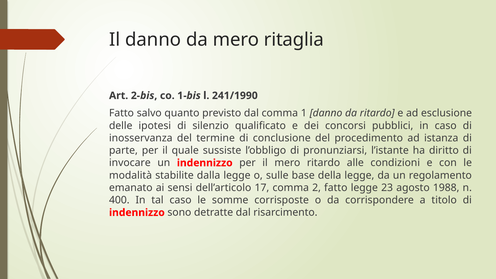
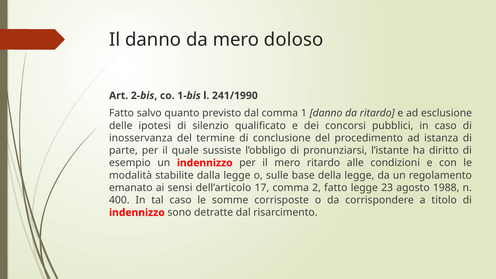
ritaglia: ritaglia -> doloso (294, 40)
invocare: invocare -> esempio (130, 163)
